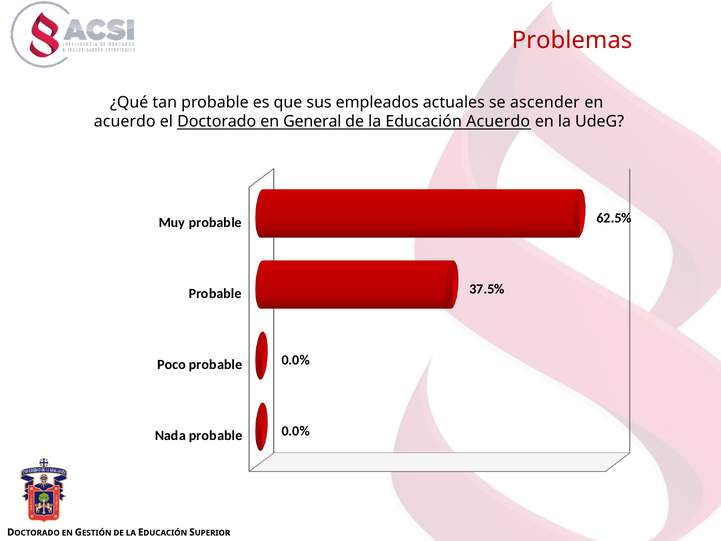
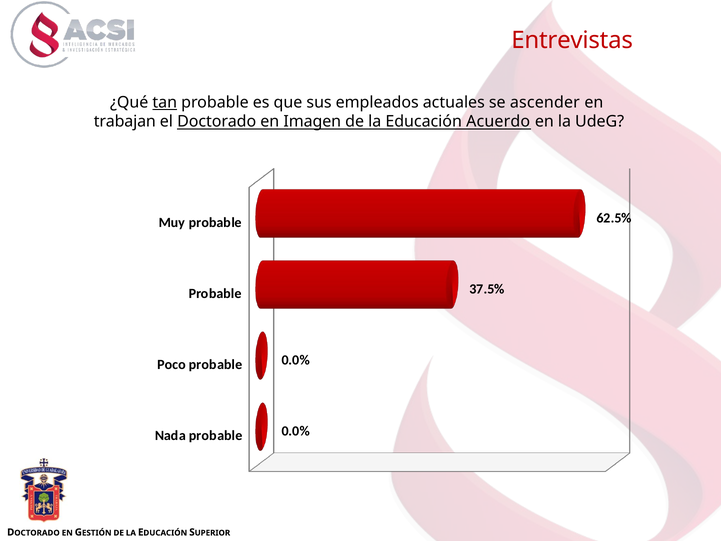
Problemas: Problemas -> Entrevistas (572, 40)
tan underline: none -> present (165, 102)
acuerdo: acuerdo -> trabajan (125, 122)
General: General -> Imagen (312, 122)
